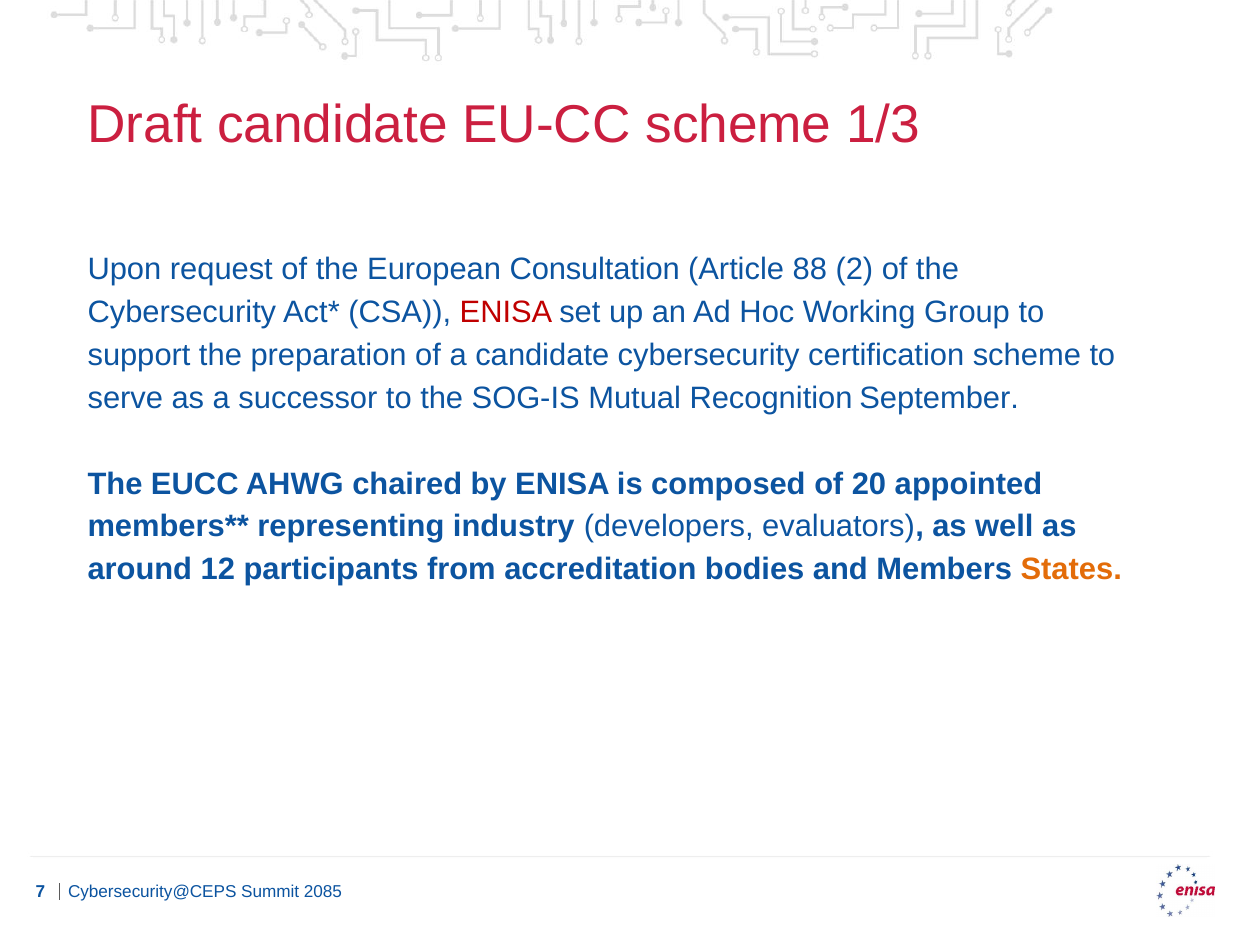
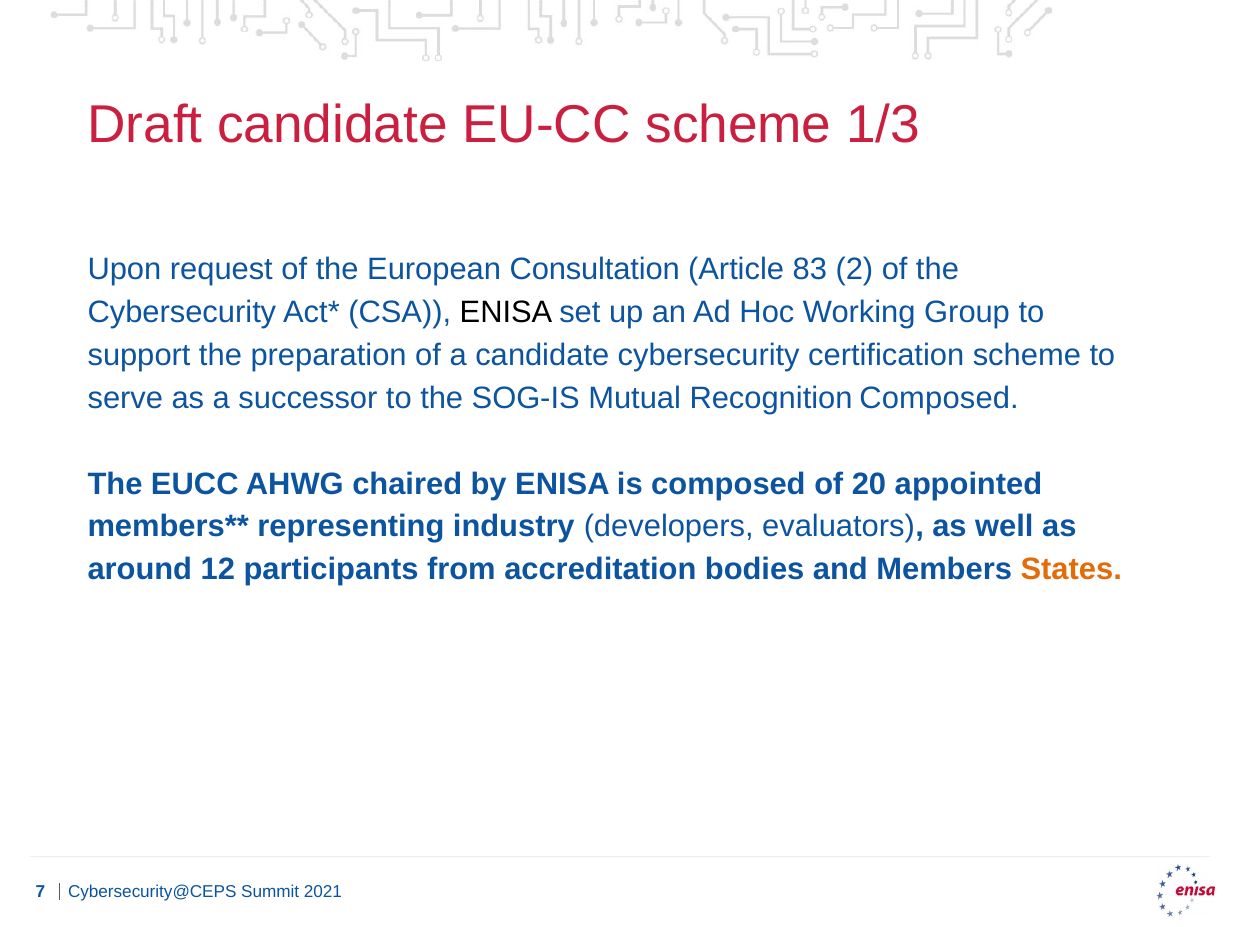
88: 88 -> 83 (810, 269)
ENISA colour: red -> black (506, 312)
Recognition September: September -> Composed (939, 398)
2085: 2085 -> 2021 (323, 892)
